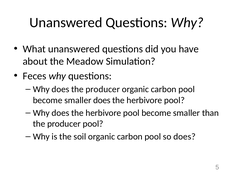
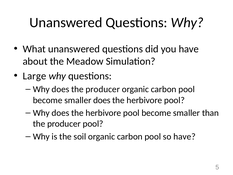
Feces: Feces -> Large (34, 76)
so does: does -> have (184, 136)
